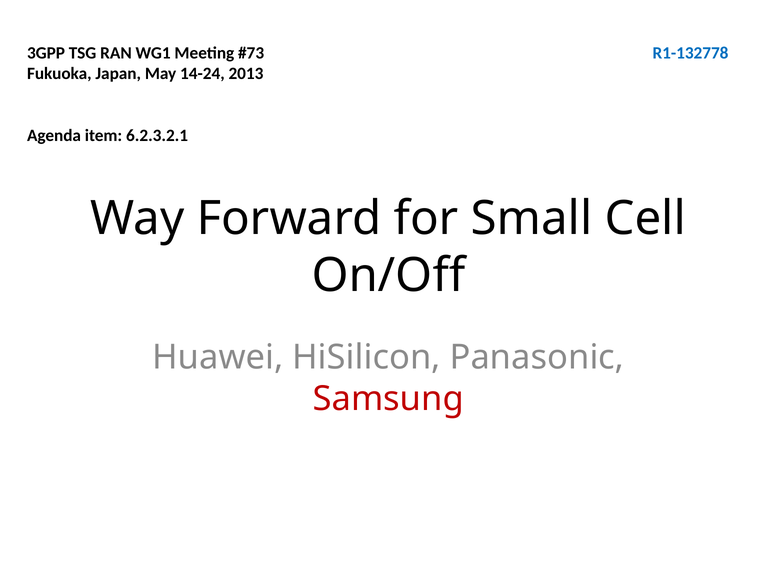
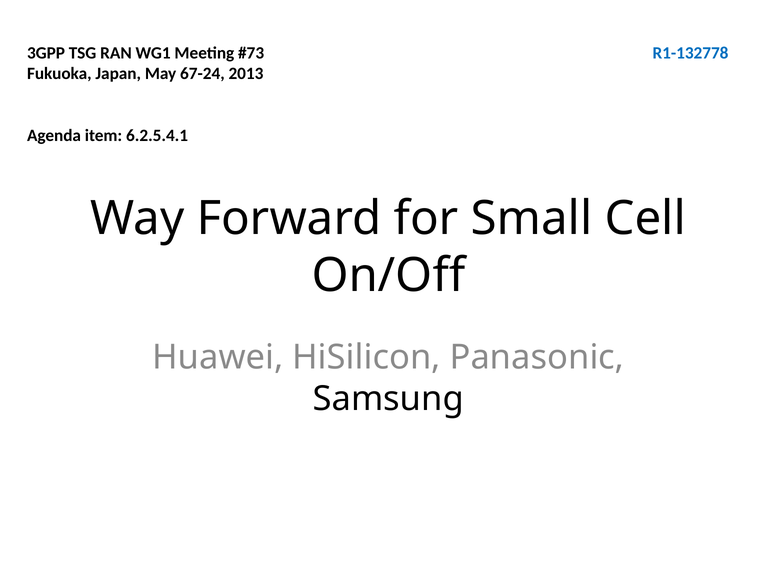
14-24: 14-24 -> 67-24 (202, 74)
6.2.3.2.1: 6.2.3.2.1 -> 6.2.5.4.1 (157, 136)
Samsung colour: red -> black (388, 399)
